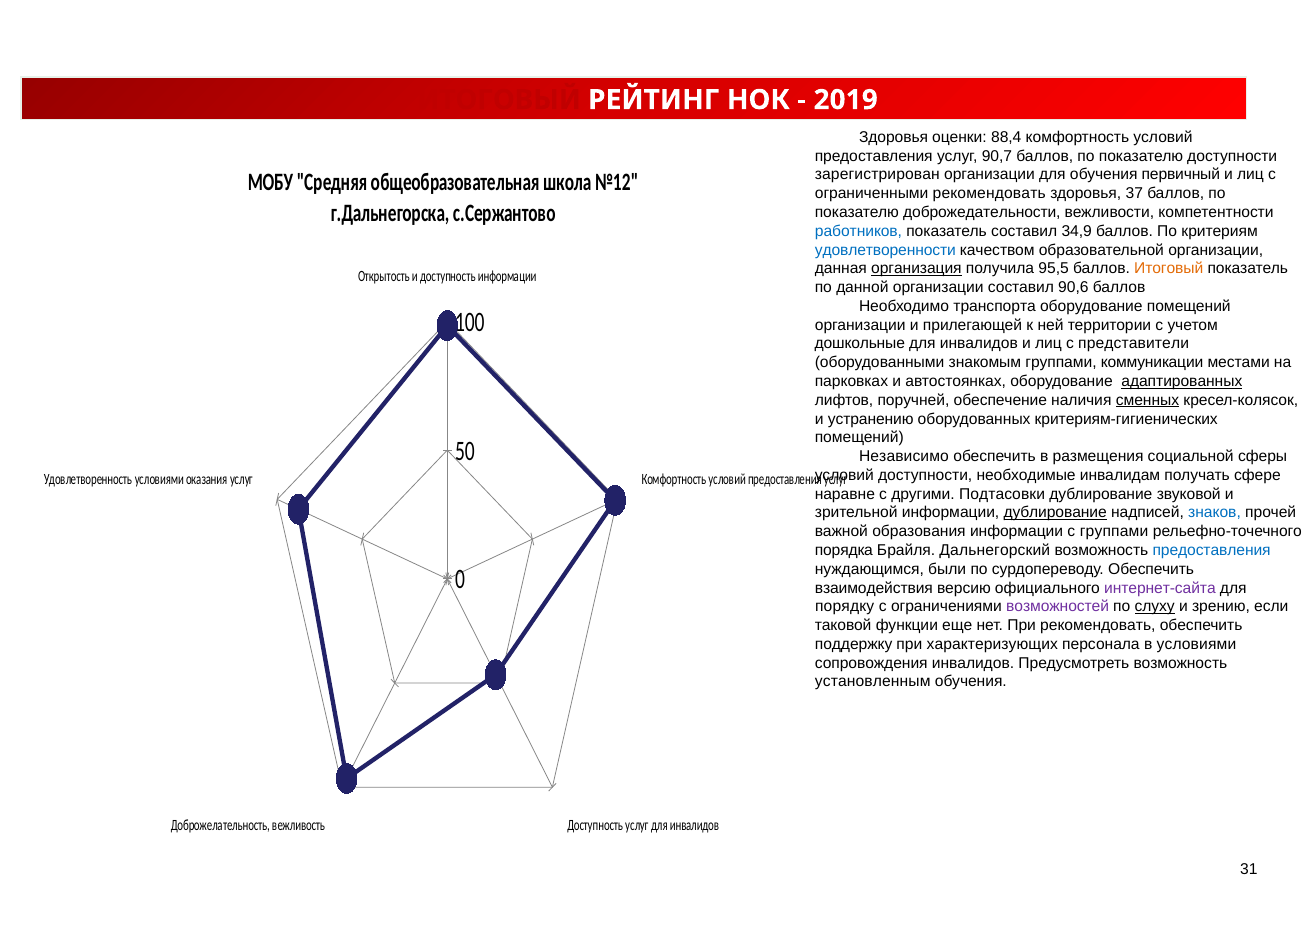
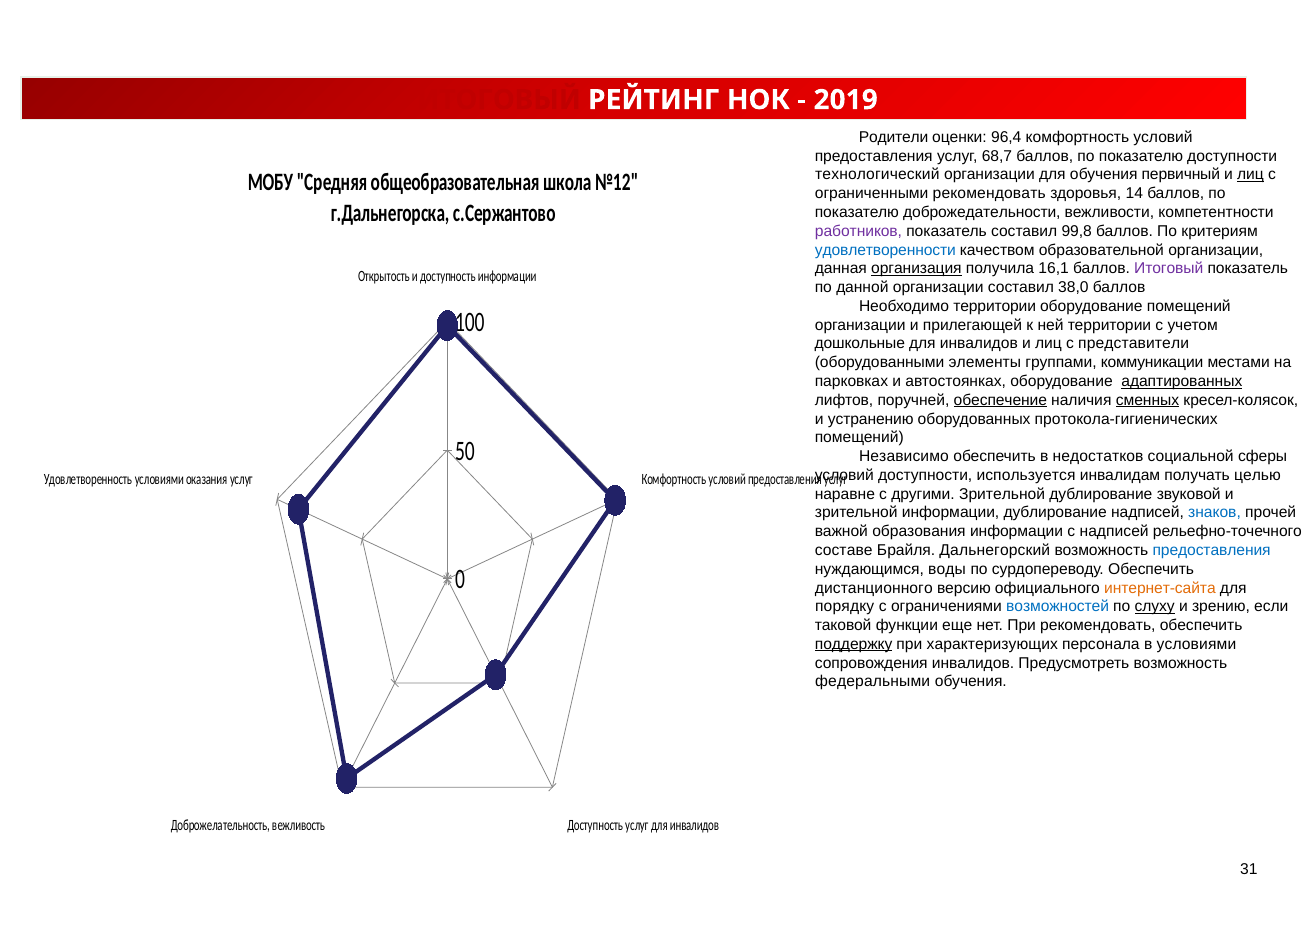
Здоровья: Здоровья -> Родители (894, 137)
88,4: 88,4 -> 96,4 (1006, 137)
90,7: 90,7 -> 68,7 (997, 156)
зарегистрирован: зарегистрирован -> технологический (877, 175)
лиц underline: none -> present (1250, 175)
37: 37 -> 14 (1134, 194)
работников colour: blue -> purple (858, 231)
34,9: 34,9 -> 99,8 (1077, 231)
95,5: 95,5 -> 16,1 (1054, 269)
Итоговый colour: orange -> purple (1169, 269)
90,6: 90,6 -> 38,0 (1073, 288)
Необходимо транспорта: транспорта -> территории (995, 306)
знакомым: знакомым -> элементы (985, 363)
обеспечение underline: none -> present (1000, 400)
критериям-гигиенических: критериям-гигиенических -> протокола-гигиенических (1126, 419)
размещения: размещения -> недостатков (1098, 457)
необходимые: необходимые -> используется (1026, 475)
сфере: сфере -> целью (1257, 475)
другими Подтасовки: Подтасовки -> Зрительной (1002, 494)
дублирование underline: present -> none (1055, 513)
с группами: группами -> надписей (1114, 532)
порядка: порядка -> составе (844, 551)
были: были -> воды (947, 569)
взаимодействия: взаимодействия -> дистанционного (874, 588)
интернет-сайта colour: purple -> orange (1160, 588)
возможностей colour: purple -> blue (1058, 607)
поддержку underline: none -> present (854, 645)
установленным: установленным -> федеральными (873, 682)
